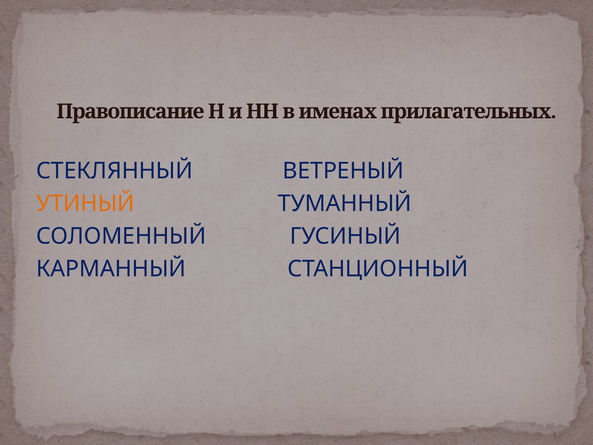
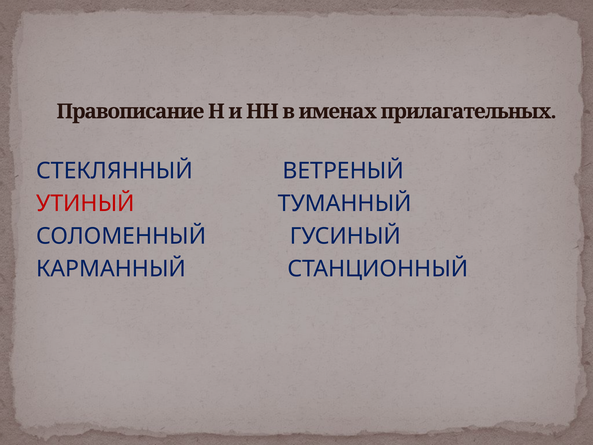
УТИНЫЙ colour: orange -> red (85, 203)
